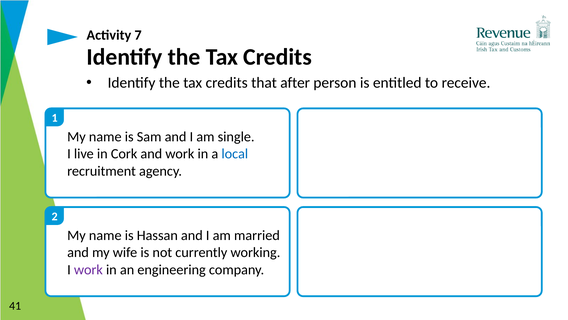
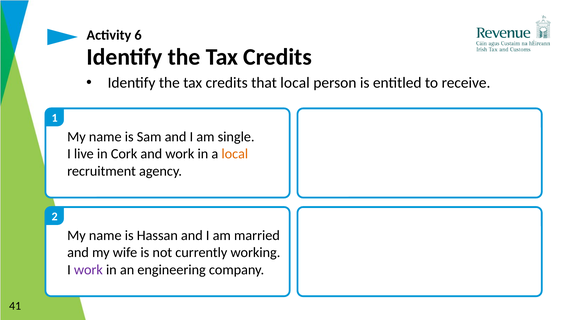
7: 7 -> 6 (138, 35)
that after: after -> local (295, 83)
local colour: blue -> orange (235, 154)
